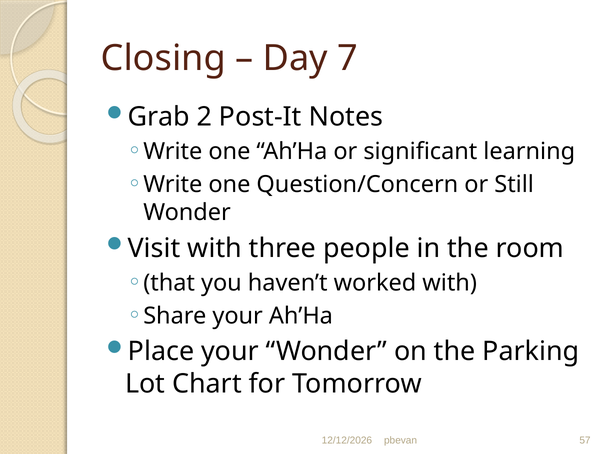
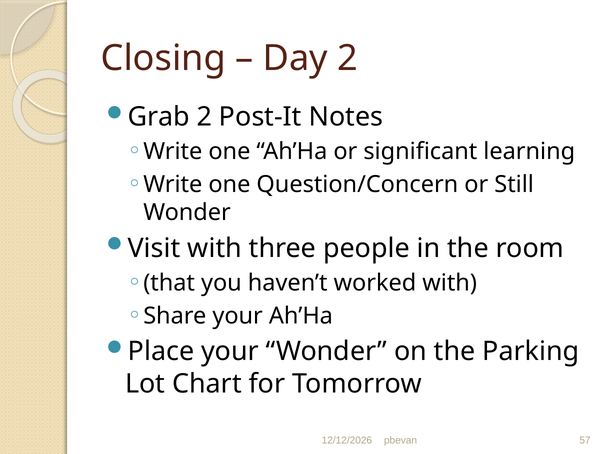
Day 7: 7 -> 2 (347, 59)
